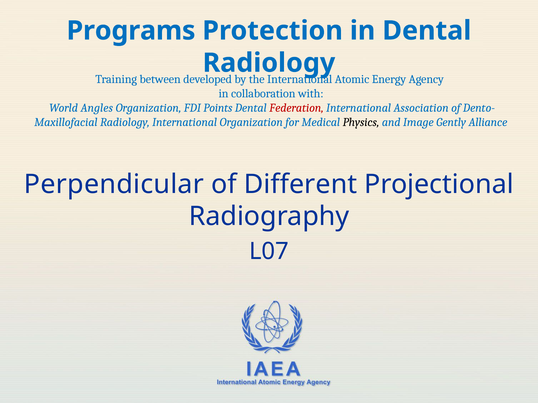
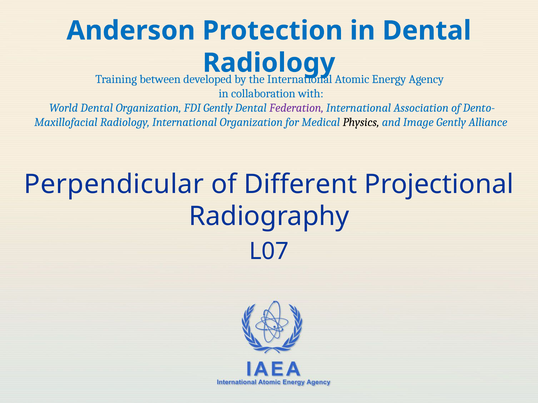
Programs: Programs -> Anderson (131, 31)
World Angles: Angles -> Dental (97, 108)
FDI Points: Points -> Gently (218, 108)
Federation colour: red -> purple (296, 108)
